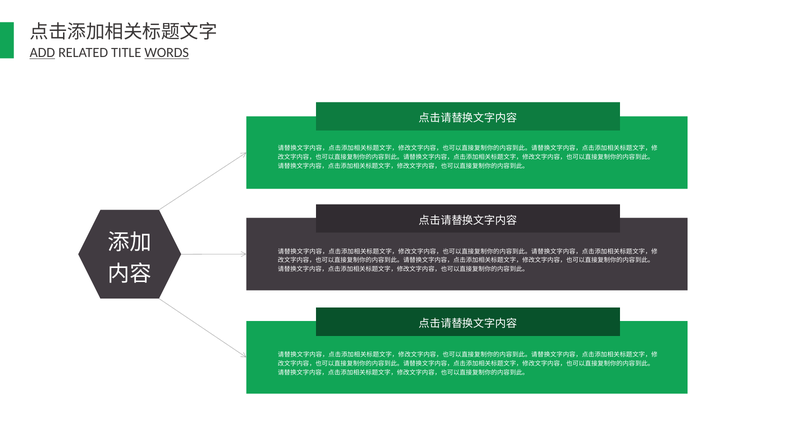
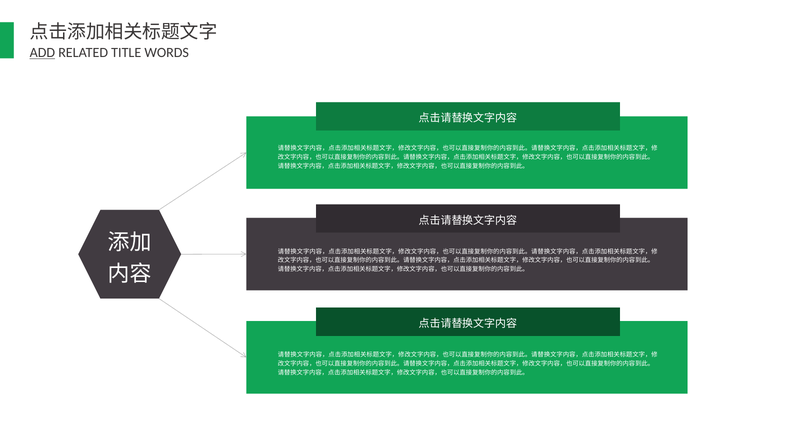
WORDS underline: present -> none (167, 53)
